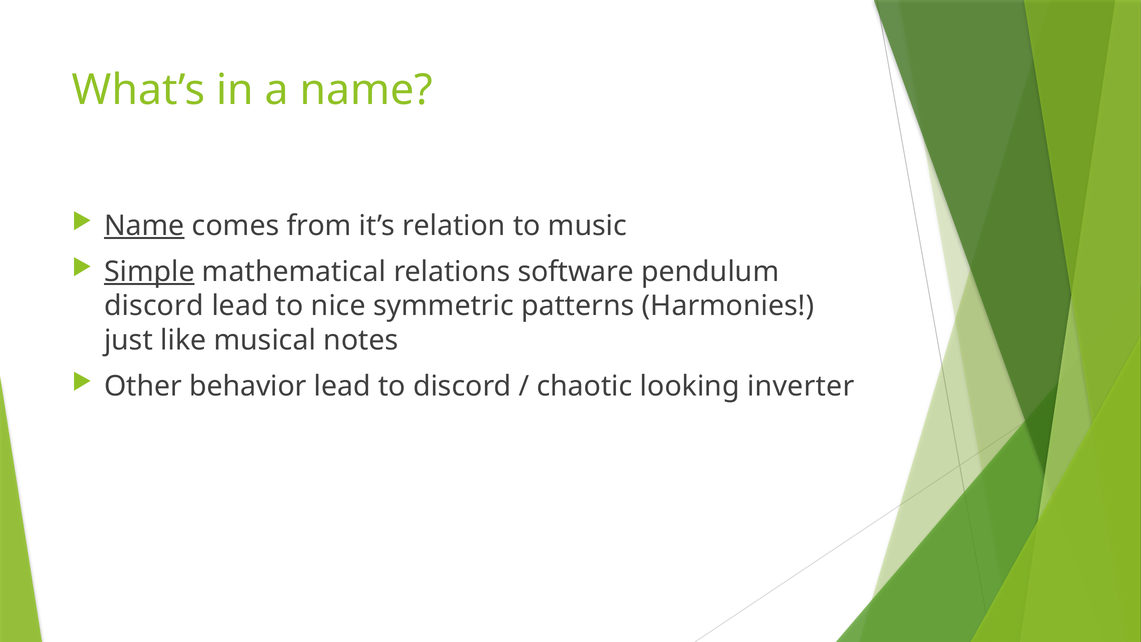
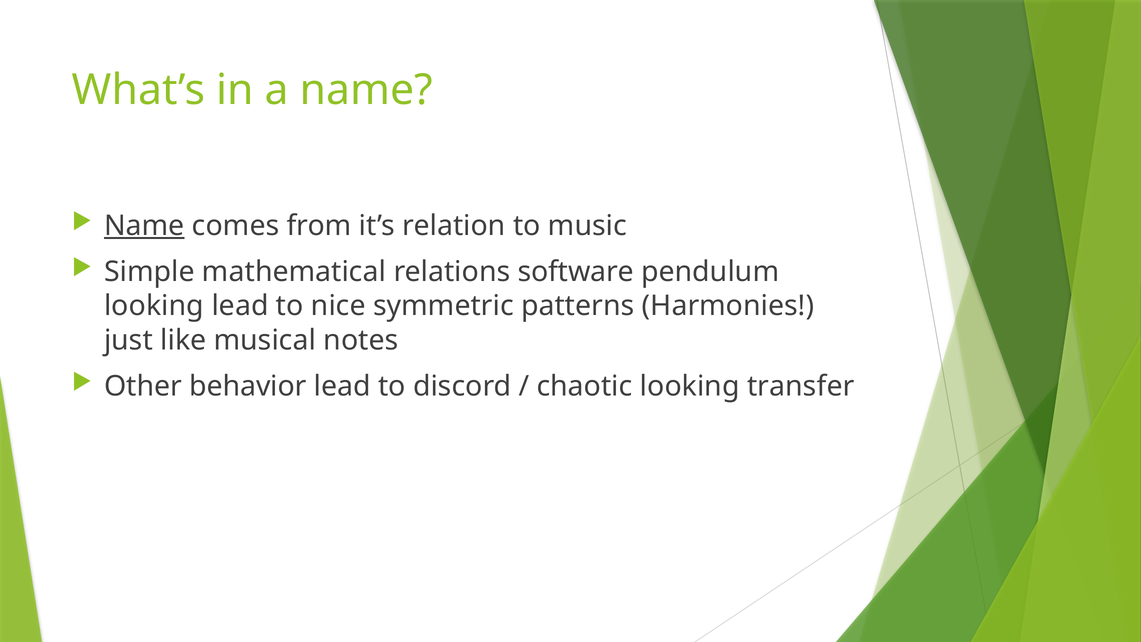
Simple underline: present -> none (149, 272)
discord: discord -> looking (154, 306)
inverter: inverter -> transfer (801, 386)
